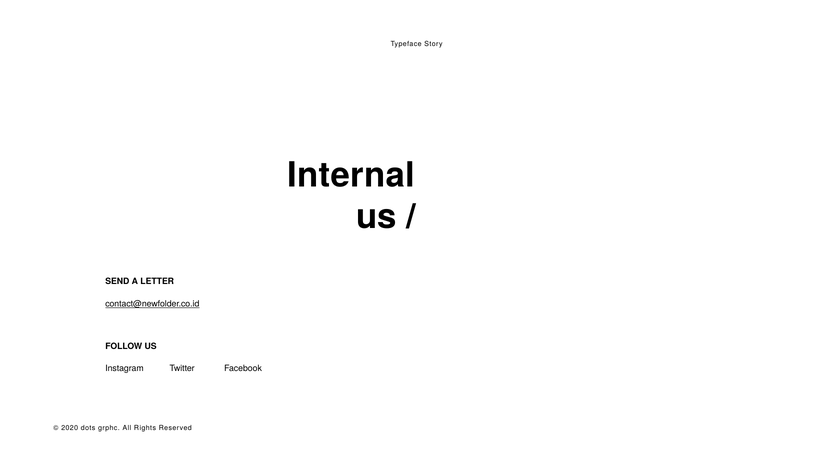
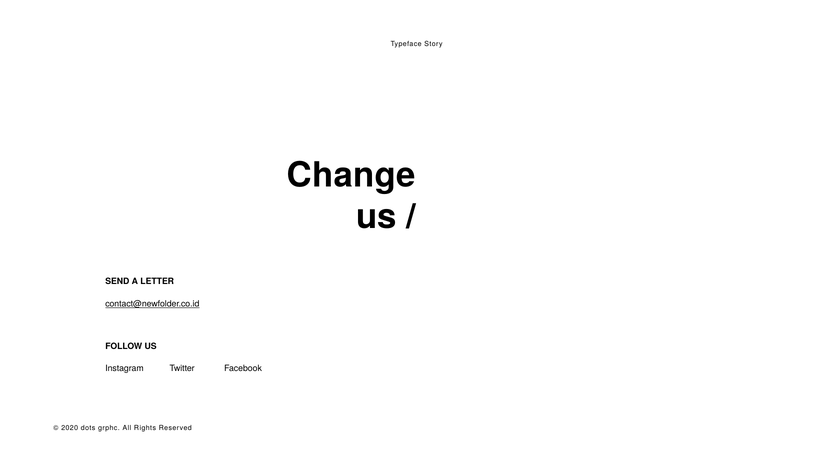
Internal: Internal -> Change (351, 175)
